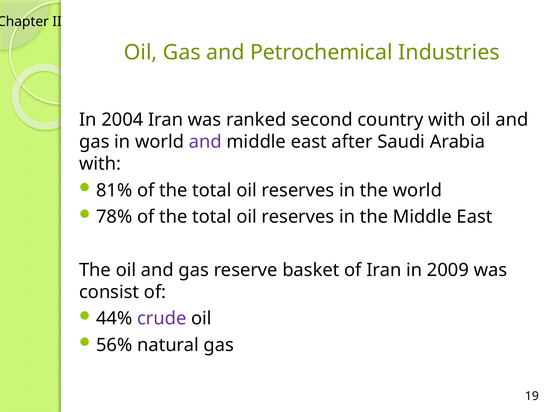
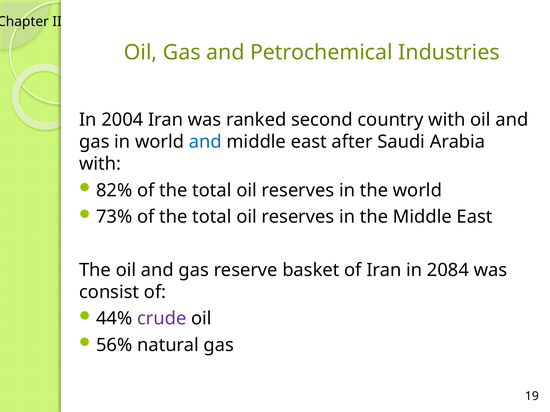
and colour: purple -> blue (205, 142)
81%: 81% -> 82% (114, 191)
78%: 78% -> 73% (114, 217)
2009: 2009 -> 2084 (448, 270)
